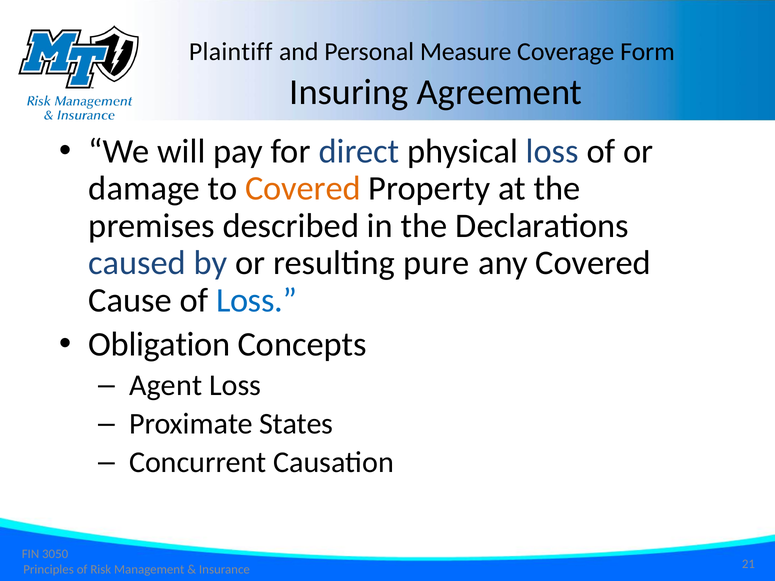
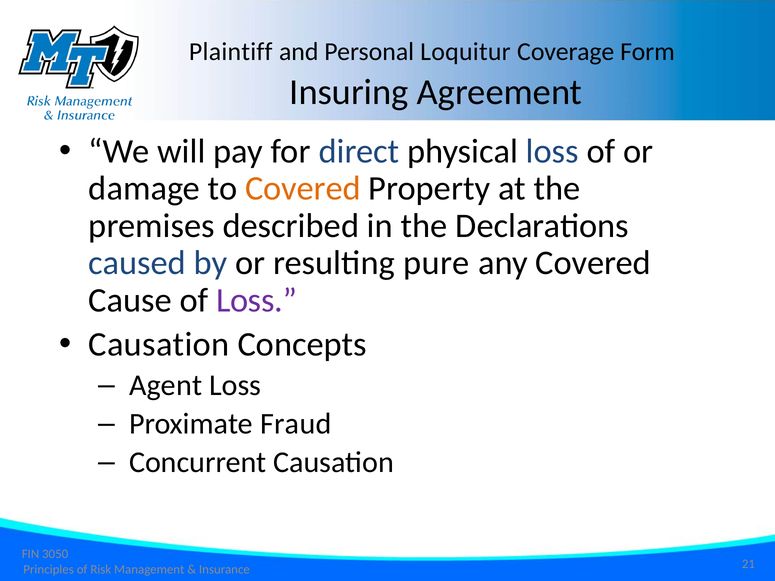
Measure: Measure -> Loquitur (465, 52)
Loss colour: blue -> purple (256, 300)
Obligation: Obligation -> Causation (159, 344)
States: States -> Fraud (296, 424)
